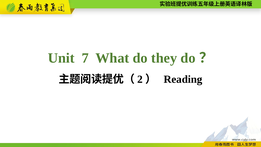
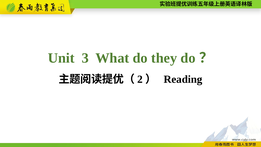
7: 7 -> 3 (85, 58)
